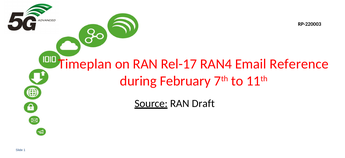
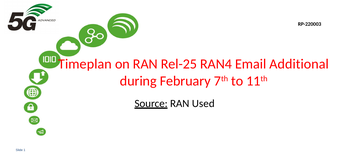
Rel-17: Rel-17 -> Rel-25 (179, 64)
Reference: Reference -> Additional (299, 64)
Draft: Draft -> Used (203, 103)
